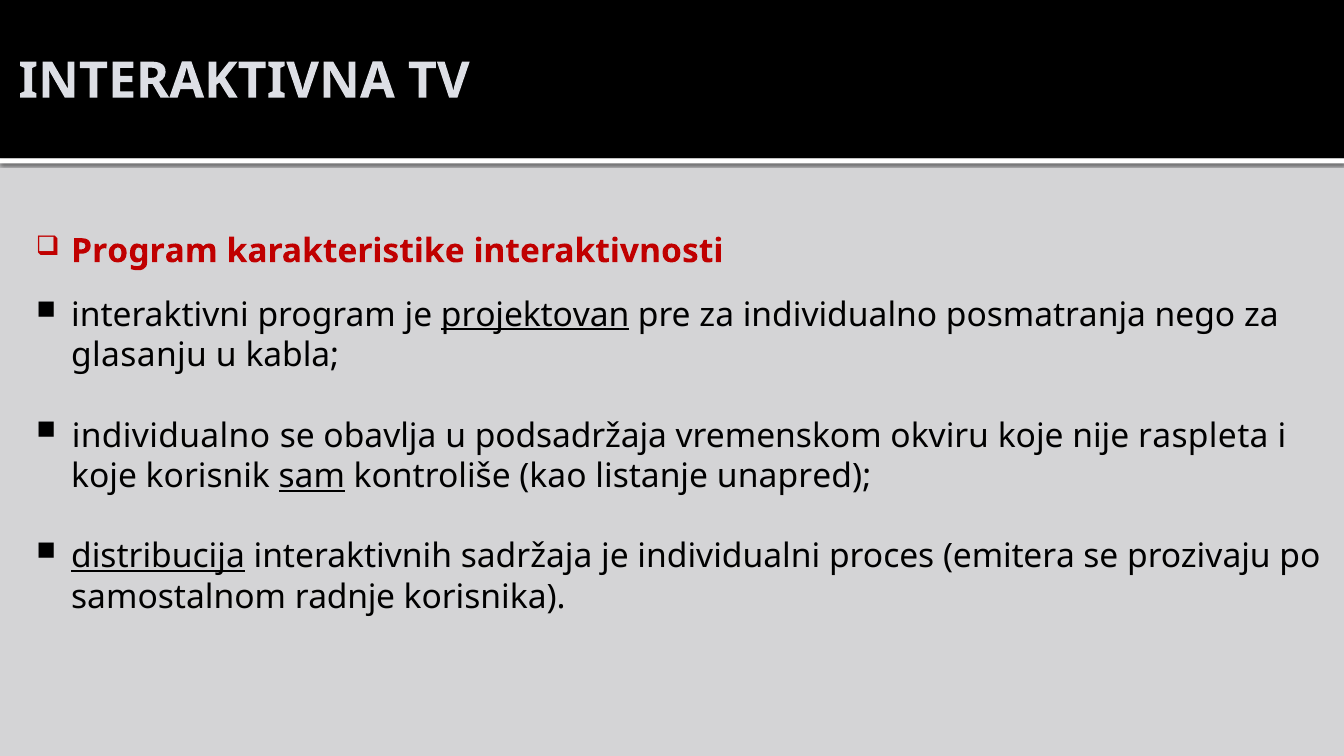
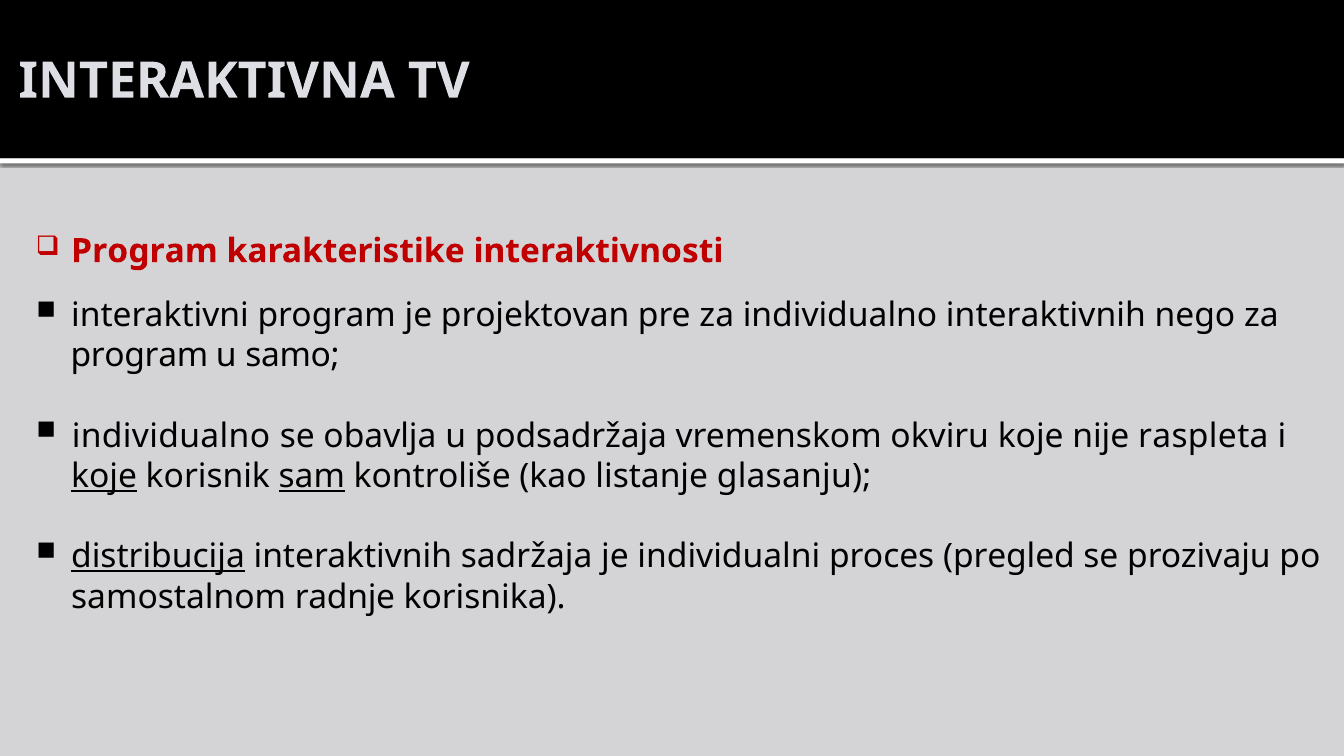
projektovan underline: present -> none (535, 315)
individualno posmatranja: posmatranja -> interaktivnih (1046, 315)
glasanju: glasanju -> program (139, 355)
kabla: kabla -> samo (292, 355)
koje underline: none -> present (104, 476)
unapred: unapred -> glasanju (794, 476)
emitera: emitera -> pregled (1009, 557)
